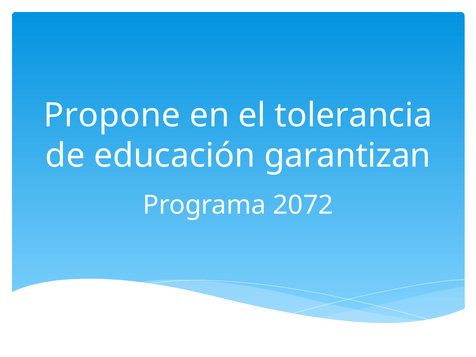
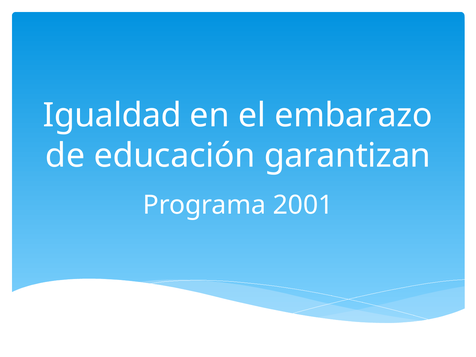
Propone: Propone -> Igualdad (112, 115)
tolerancia: tolerancia -> embarazo (354, 115)
2072: 2072 -> 2001 (303, 205)
